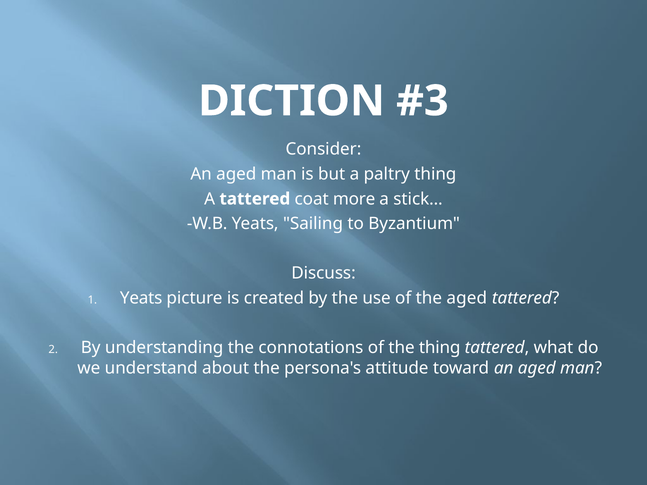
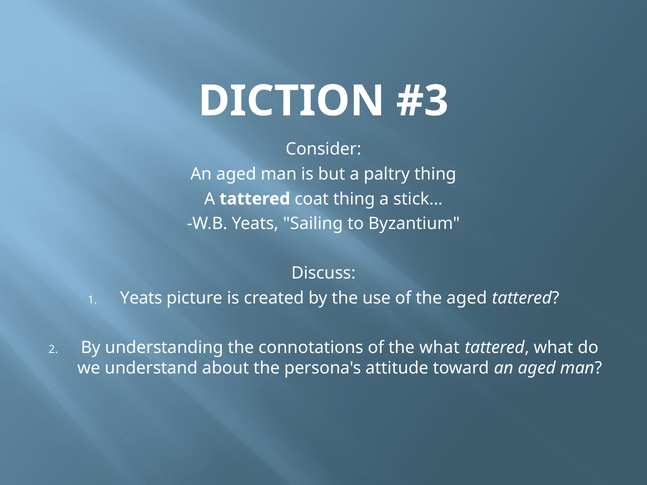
coat more: more -> thing (354, 199)
the thing: thing -> what (439, 348)
